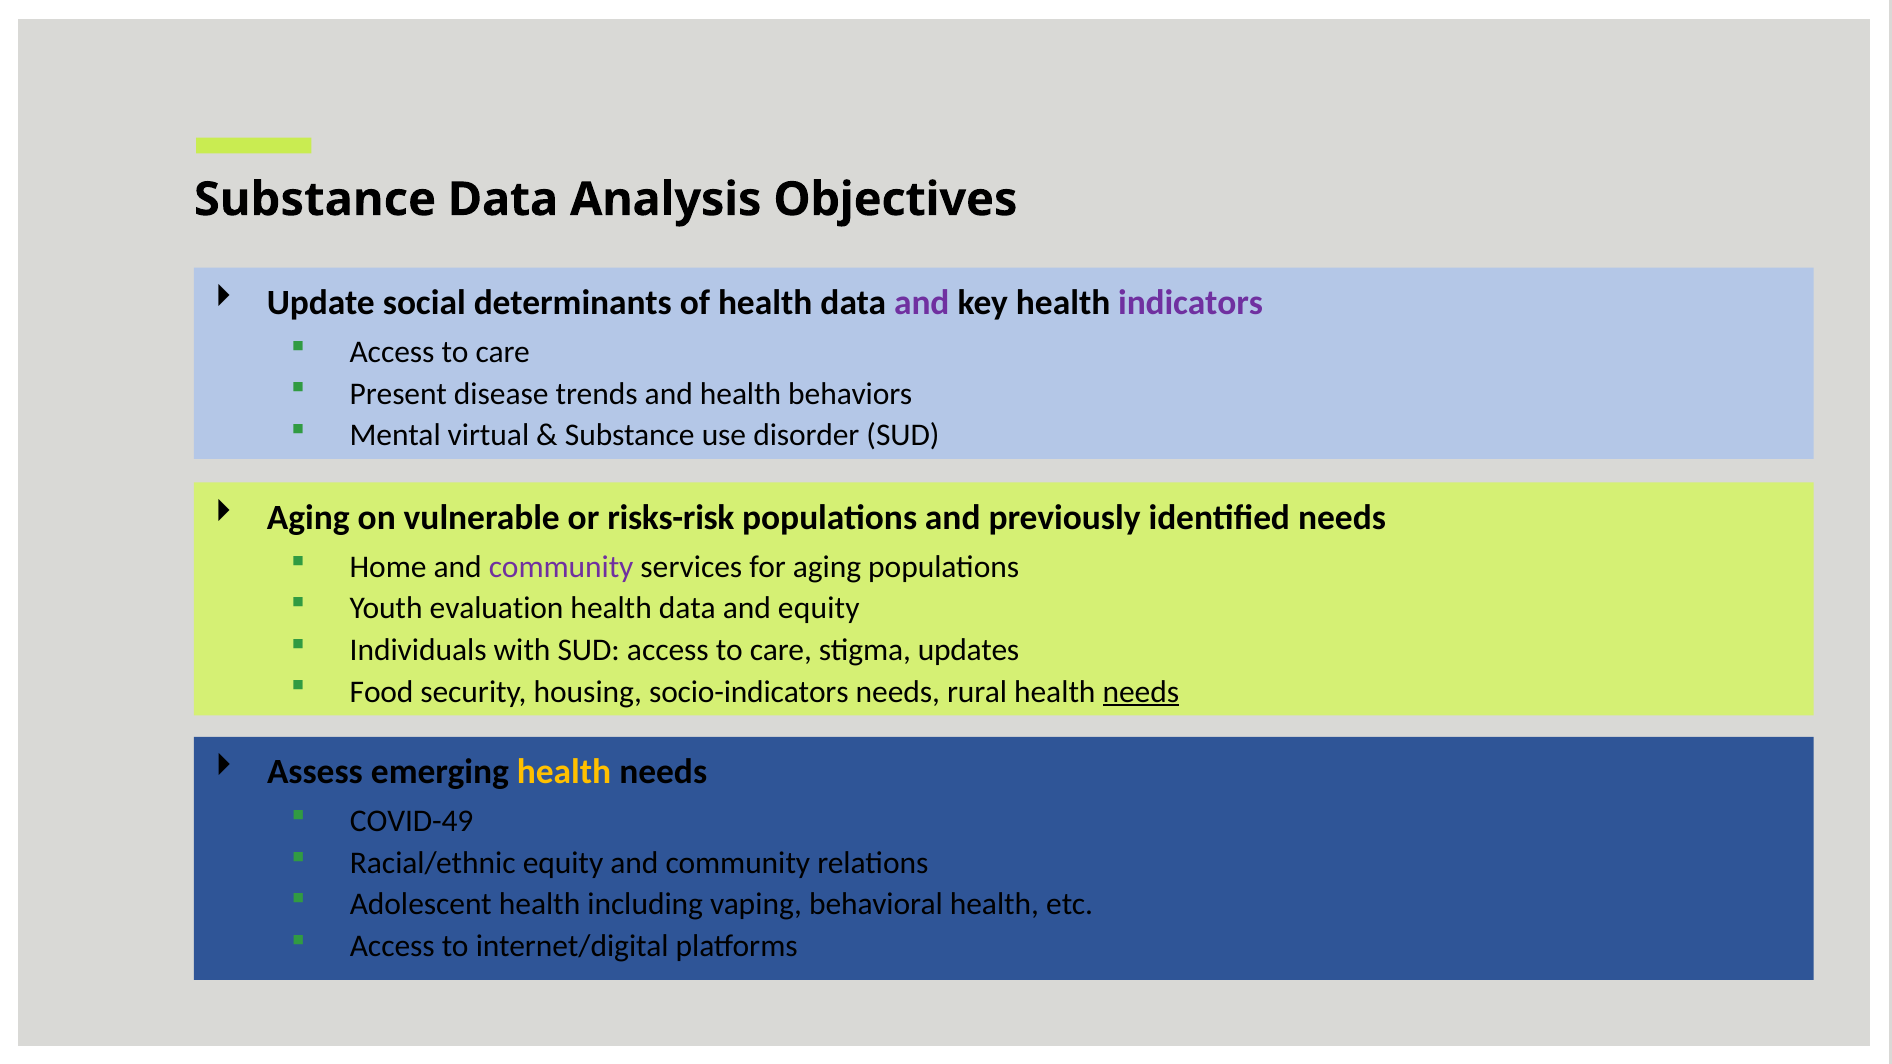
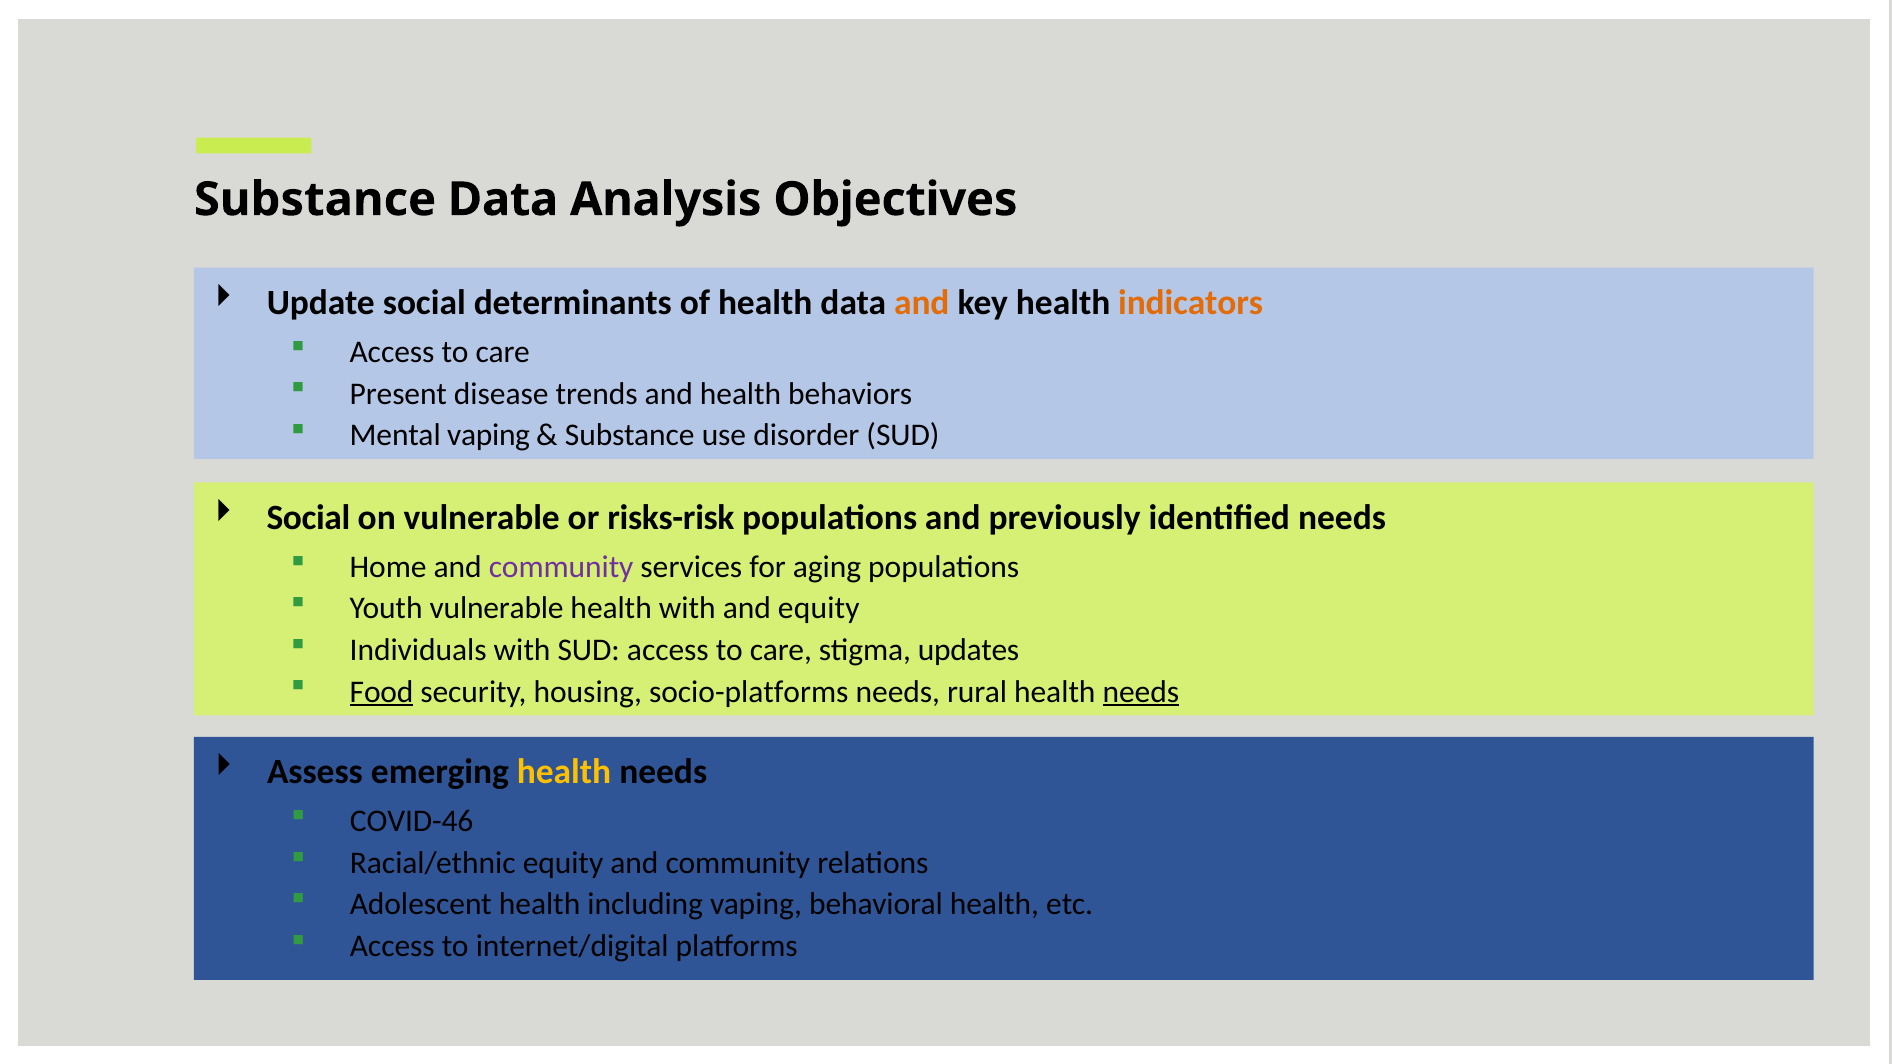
and colour: purple -> orange (922, 303)
indicators colour: purple -> orange (1191, 303)
Mental virtual: virtual -> vaping (489, 435)
Aging: Aging -> Social (308, 518)
Youth evaluation: evaluation -> vulnerable (497, 609)
data: data -> with (687, 609)
Food underline: none -> present (382, 692)
socio-indicators: socio-indicators -> socio-platforms (749, 692)
COVID-49: COVID-49 -> COVID-46 (412, 822)
